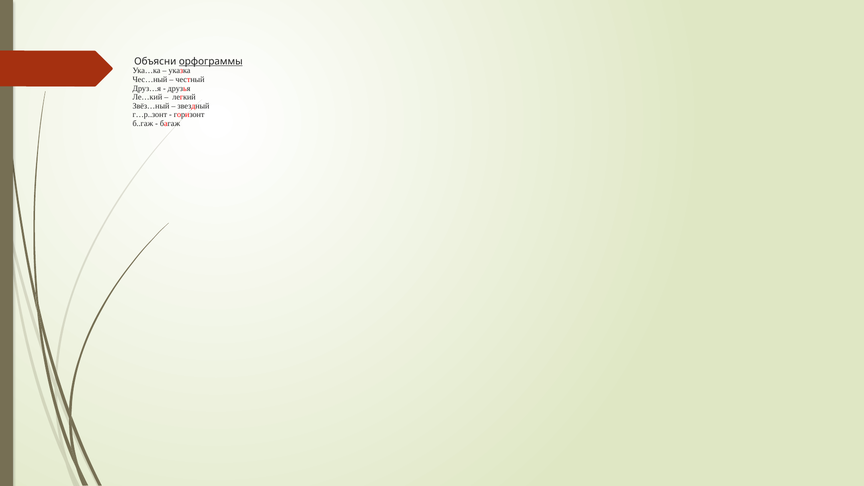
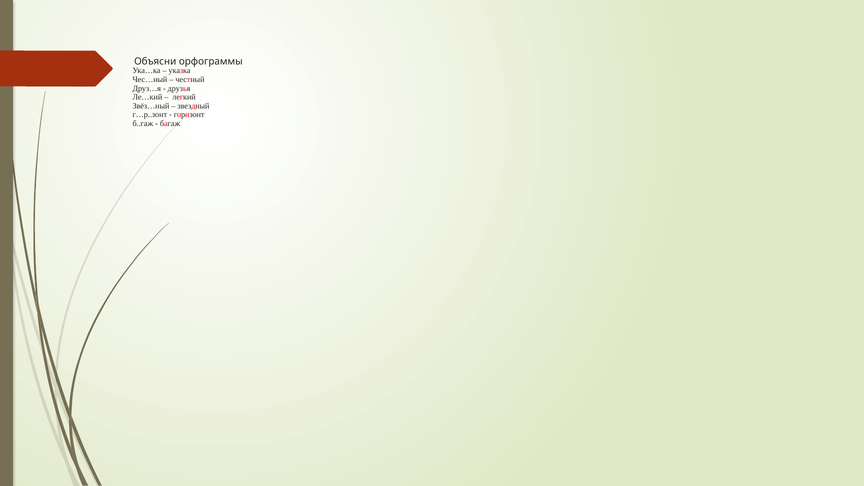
орфограммы underline: present -> none (211, 61)
